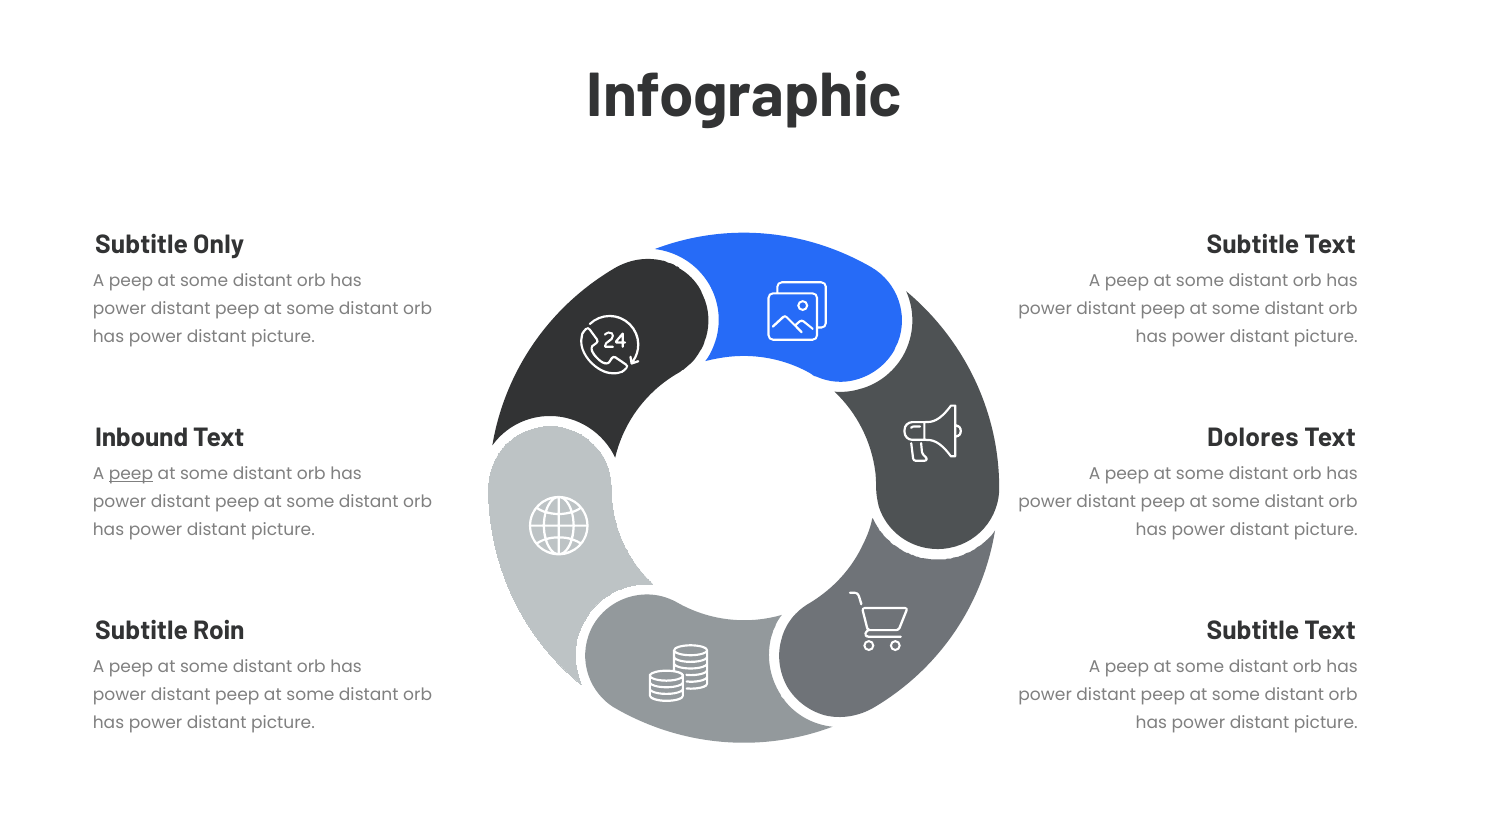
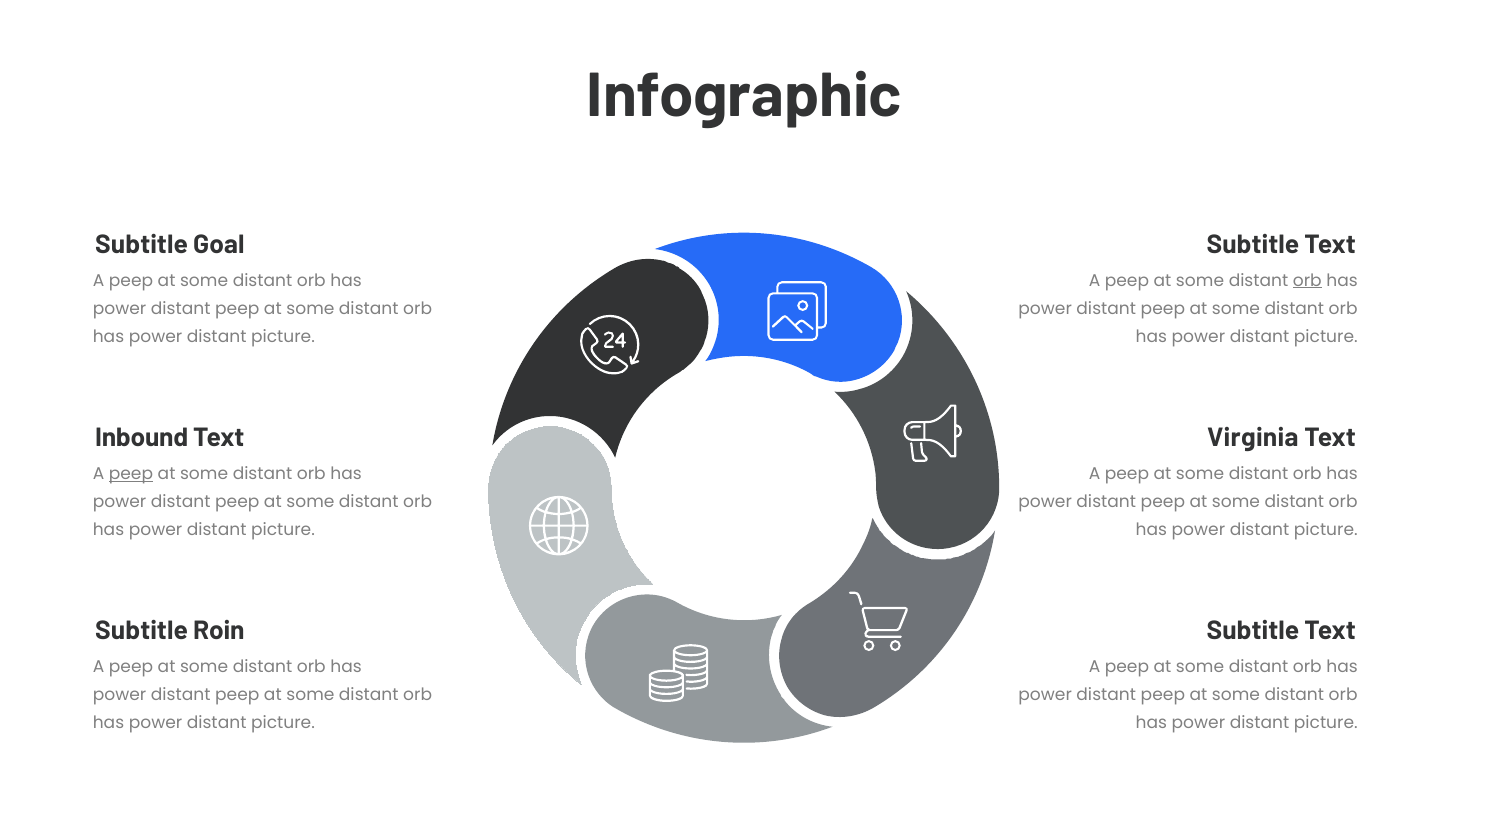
Only: Only -> Goal (219, 245)
orb underline: none -> present (1307, 281)
Dolores: Dolores -> Virginia (1253, 438)
